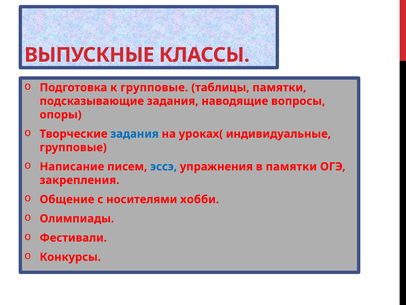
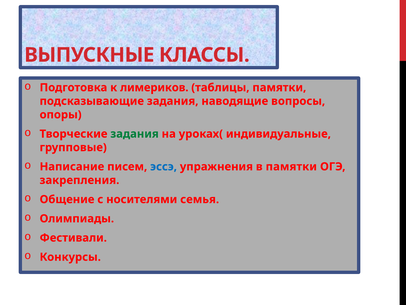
к групповые: групповые -> лимериков (154, 87)
задания colour: blue -> green (135, 134)
хобби: хобби -> семья (200, 199)
